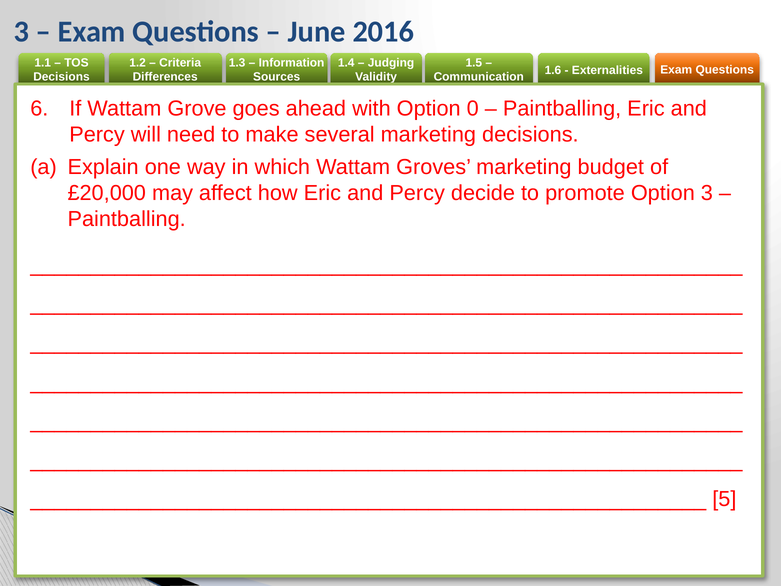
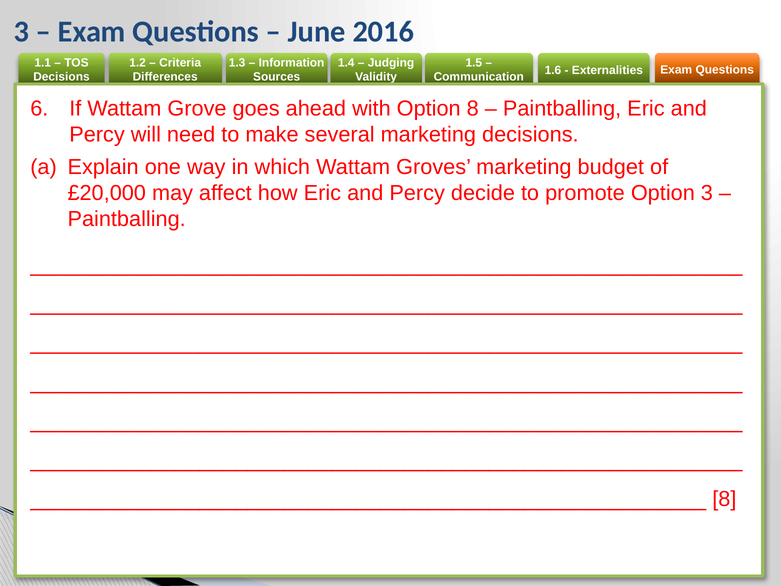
Option 0: 0 -> 8 (473, 108)
5: 5 -> 8 (724, 499)
